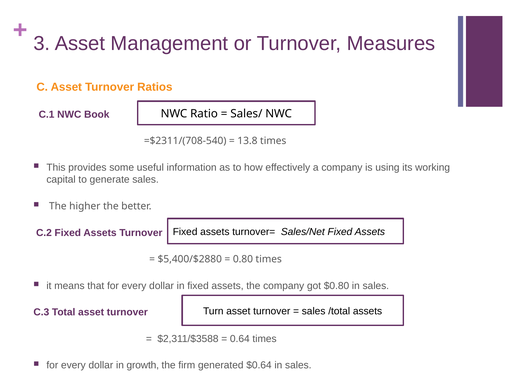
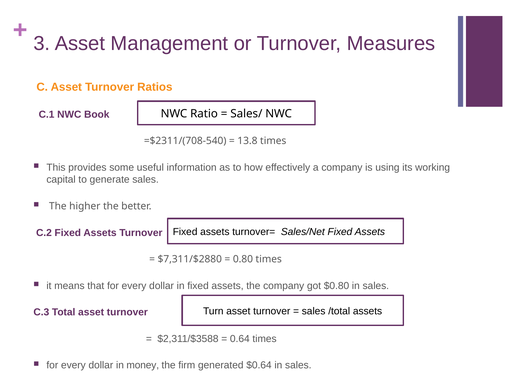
$5,400/$2880: $5,400/$2880 -> $7,311/$2880 (190, 259)
growth: growth -> money (143, 366)
